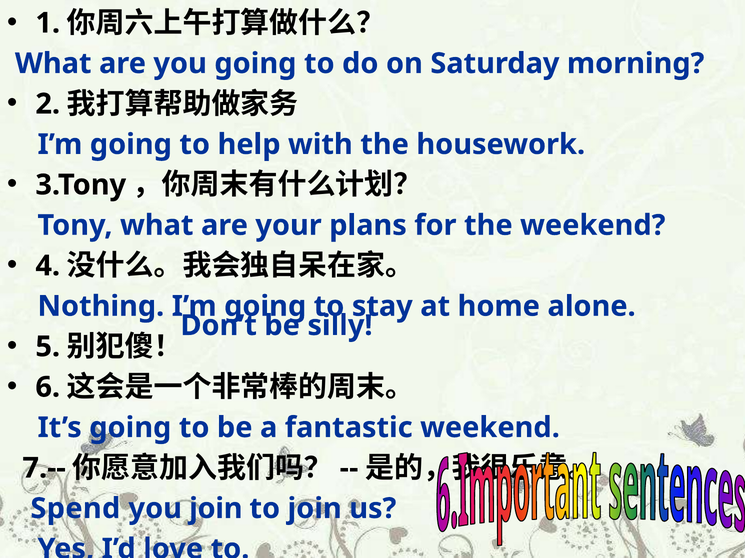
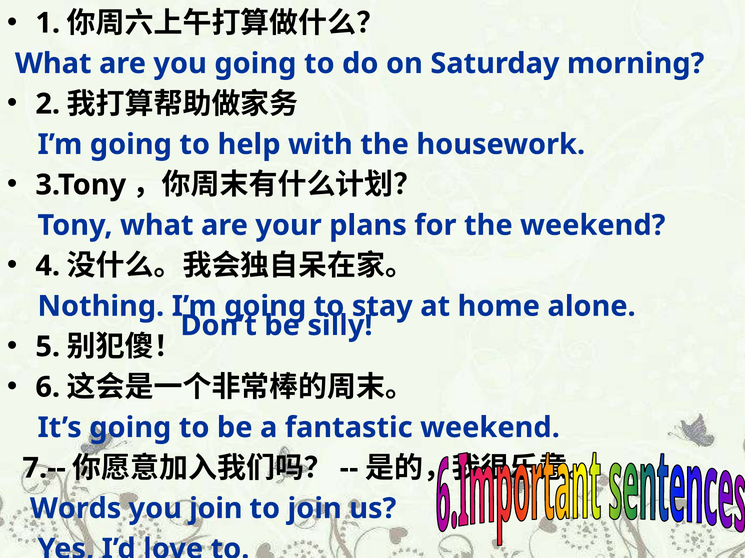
Spend: Spend -> Words (76, 509)
